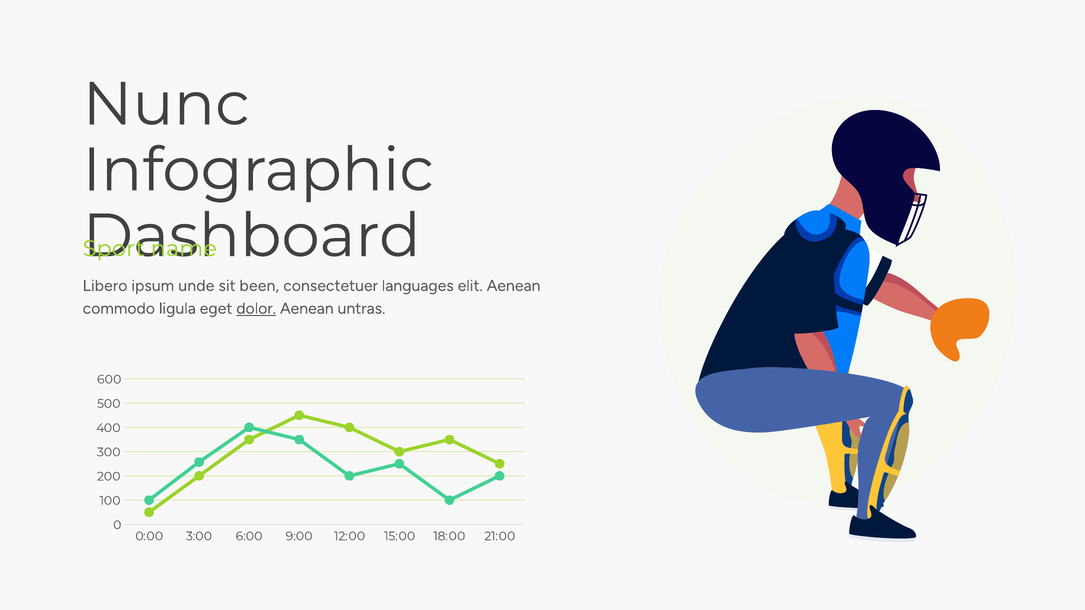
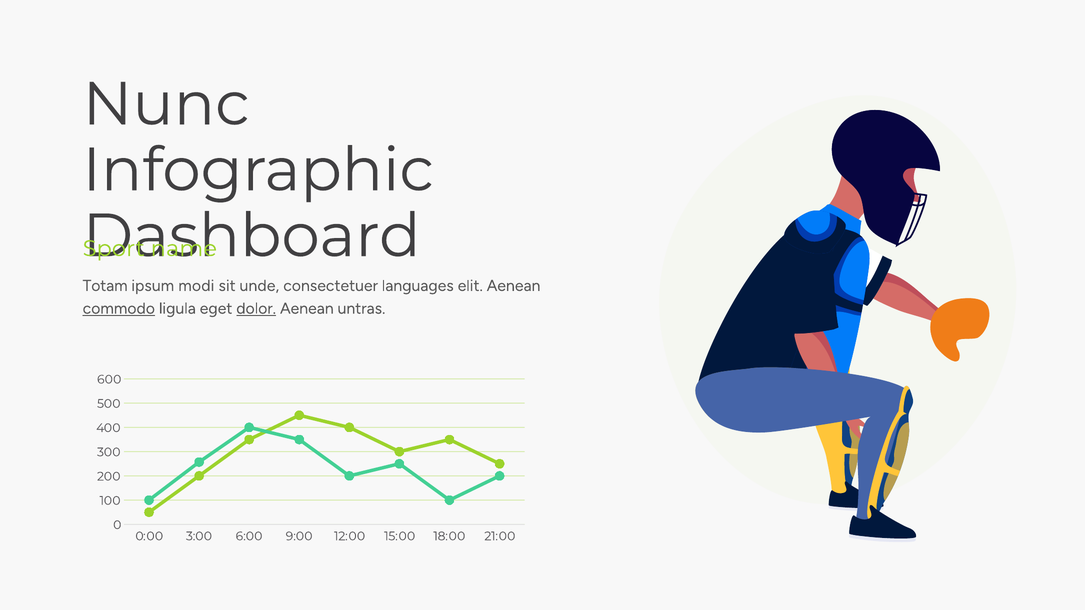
Libero: Libero -> Totam (105, 286)
unde: unde -> modi (196, 286)
been: been -> unde (259, 286)
commodo underline: none -> present (119, 309)
